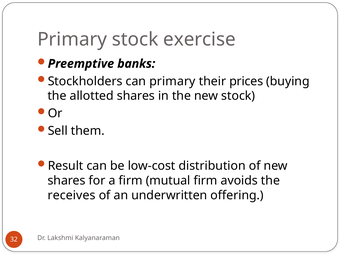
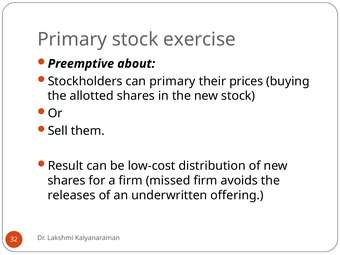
banks: banks -> about (136, 64)
mutual: mutual -> missed (168, 181)
receives: receives -> releases (72, 195)
